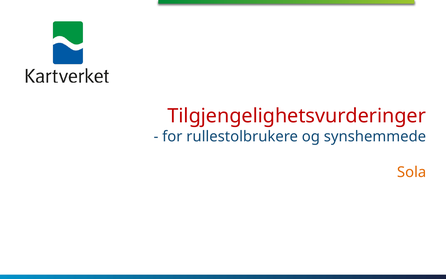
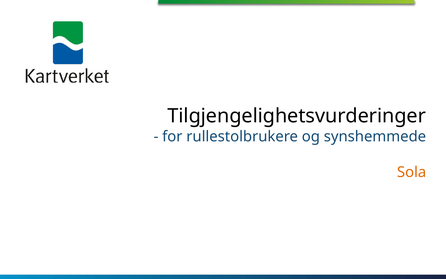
Tilgjengelighetsvurderinger colour: red -> black (297, 116)
